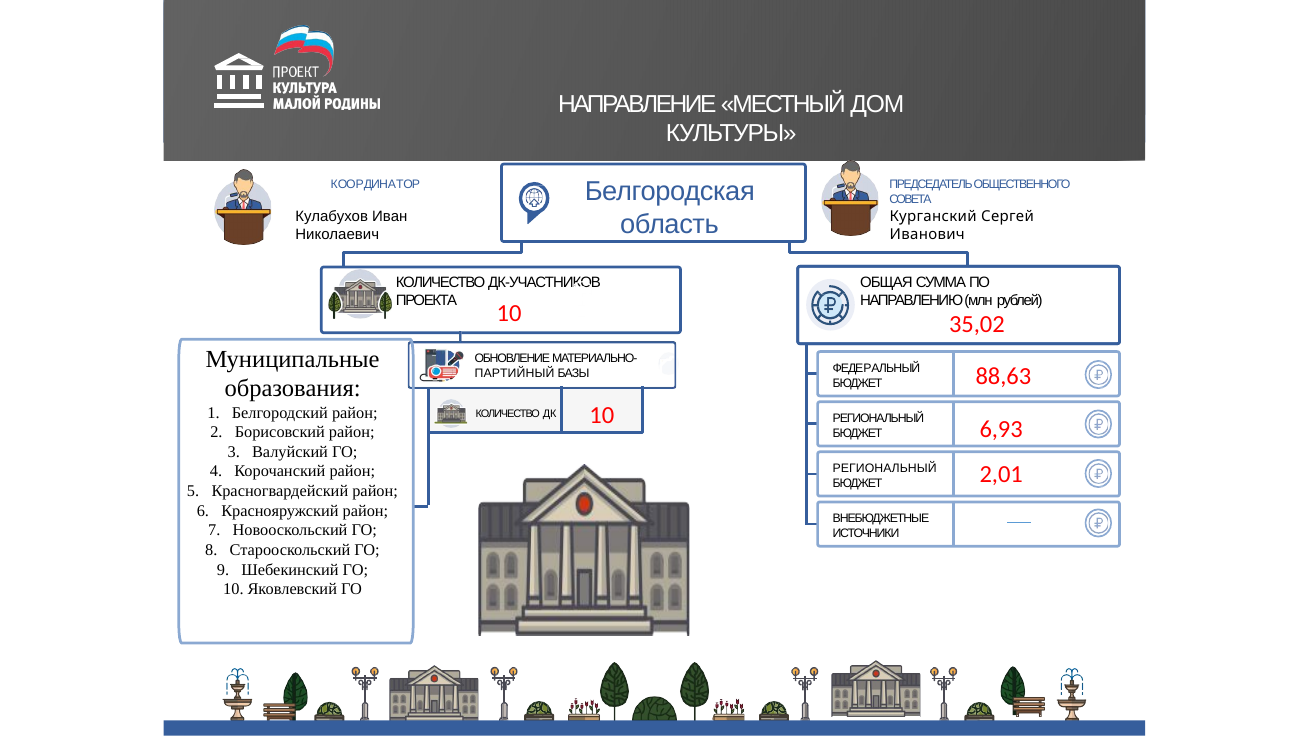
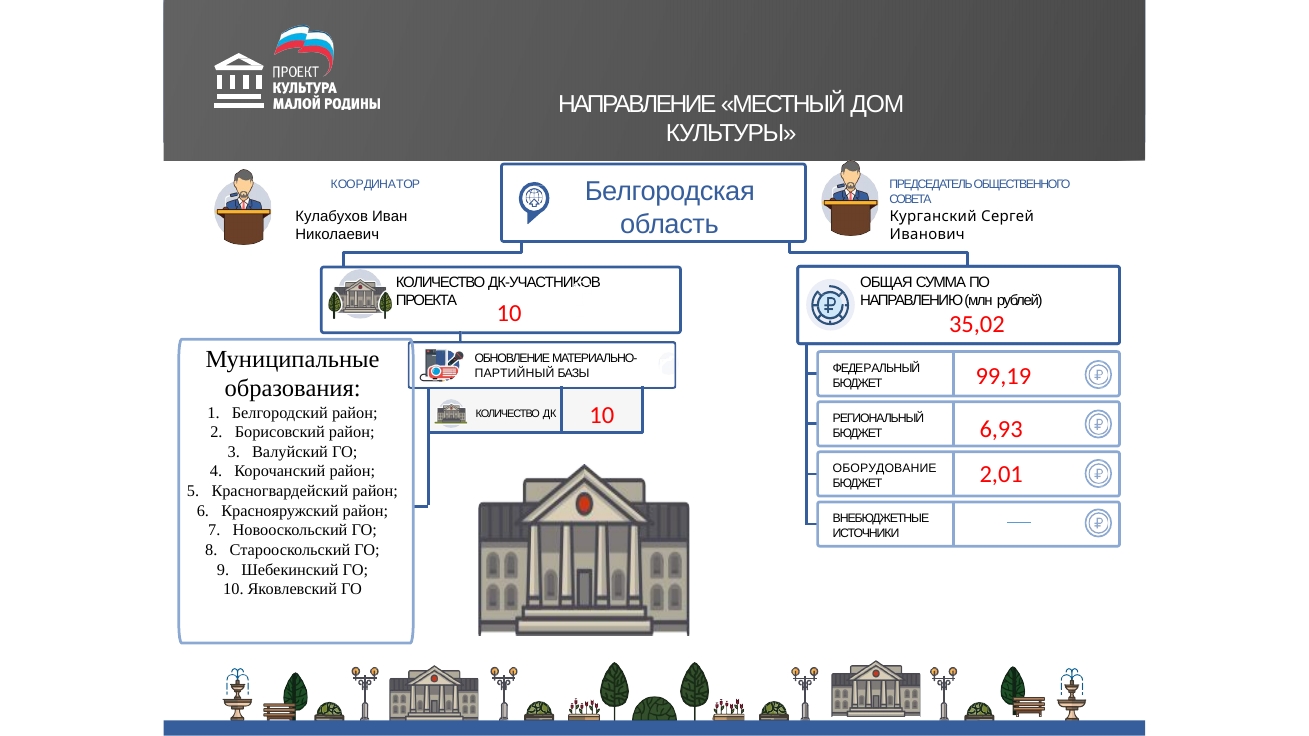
88,63: 88,63 -> 99,19 (1003, 377)
РЕГИОНАЛЬНЫЙ: РЕГИОНАЛЬНЫЙ -> ОБОРУДОВАНИЕ (885, 469)
